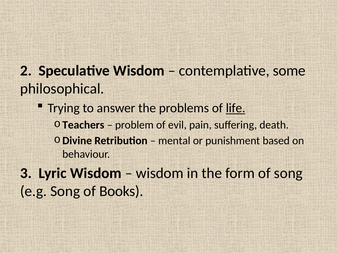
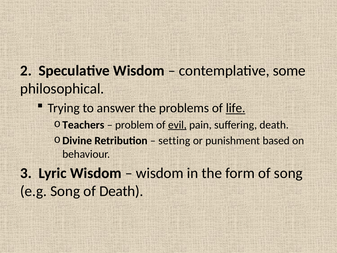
evil underline: none -> present (177, 125)
mental: mental -> setting (174, 140)
of Books: Books -> Death (121, 191)
